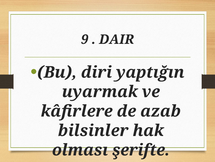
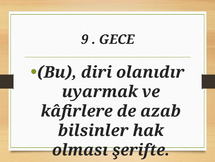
DAIR: DAIR -> GECE (117, 39)
yaptığın: yaptığın -> olanıdır (150, 72)
